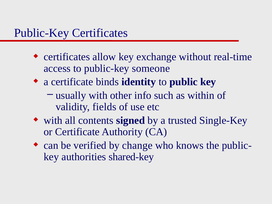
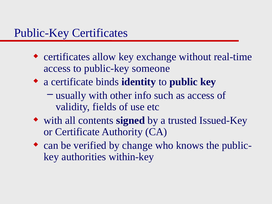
as within: within -> access (201, 95)
Single-Key: Single-Key -> Issued-Key (223, 120)
shared-key: shared-key -> within-key (131, 157)
